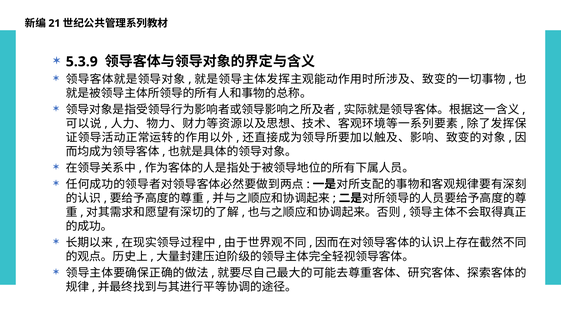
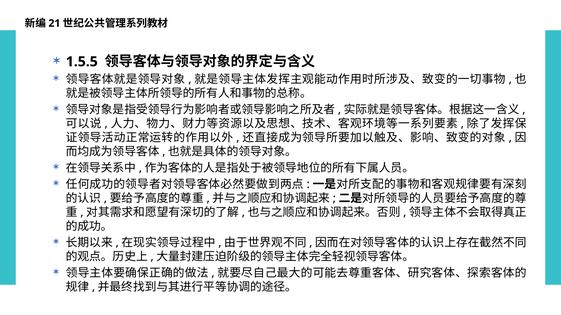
5.3.9: 5.3.9 -> 1.5.5 (82, 62)
